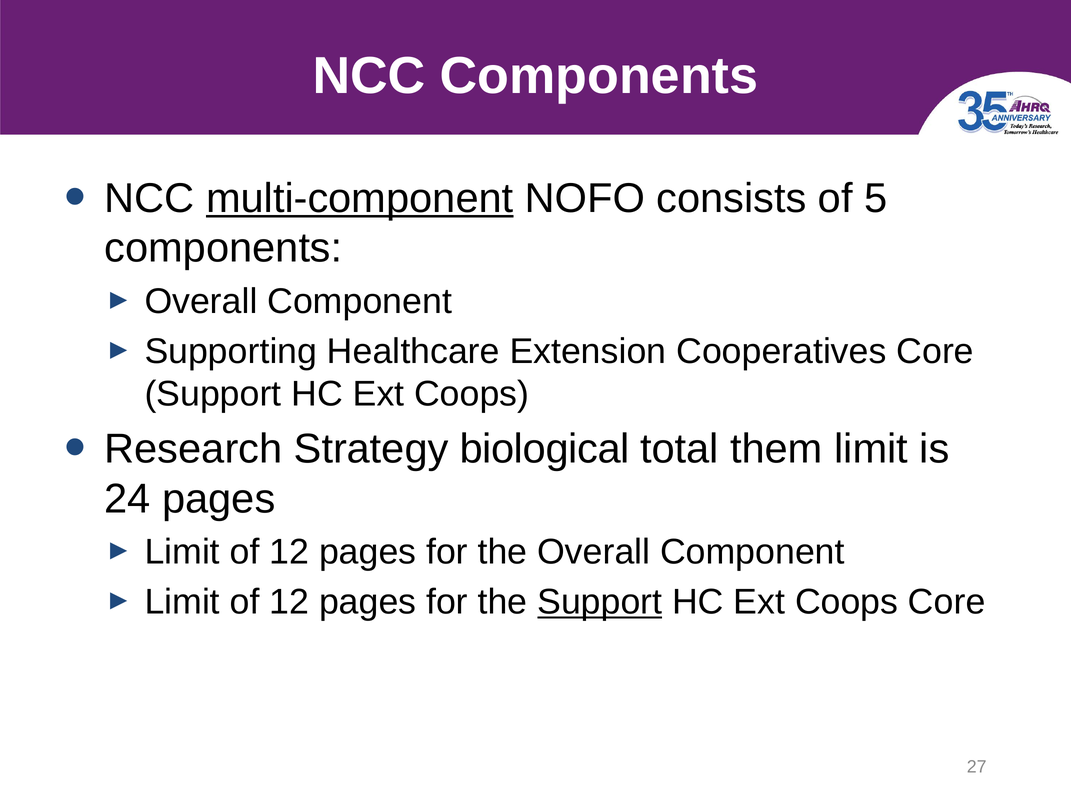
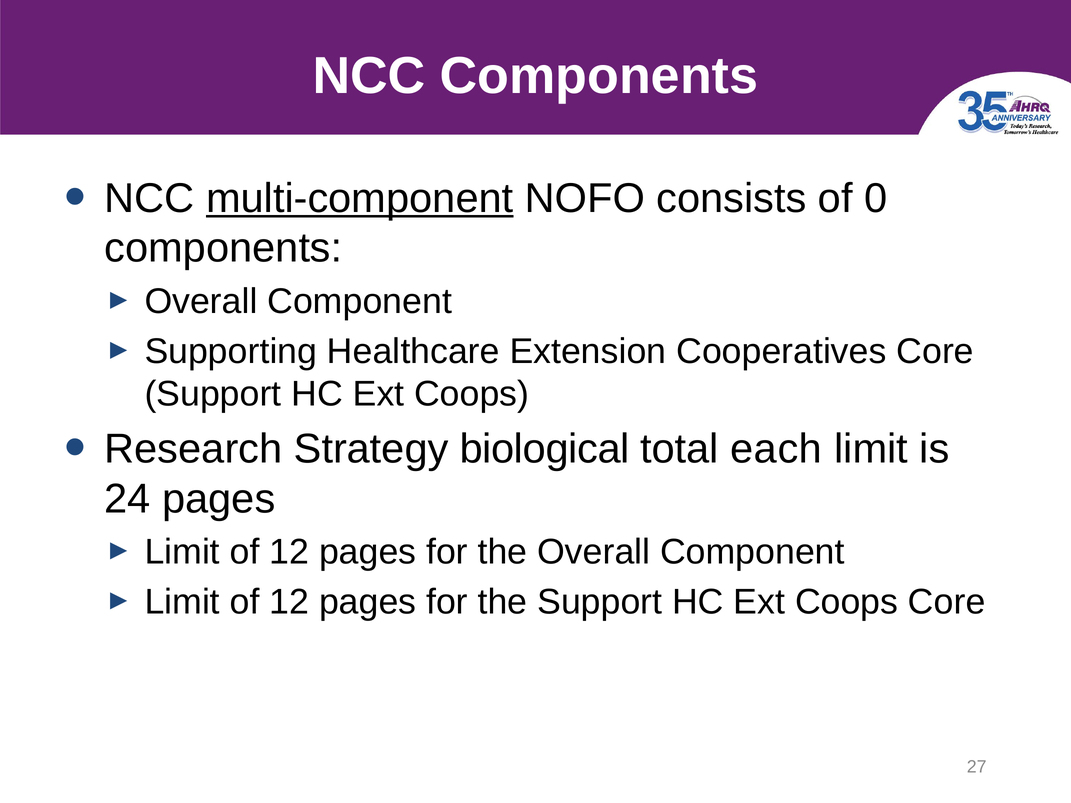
5: 5 -> 0 (876, 198)
them: them -> each (776, 449)
Support underline: present -> none (600, 602)
